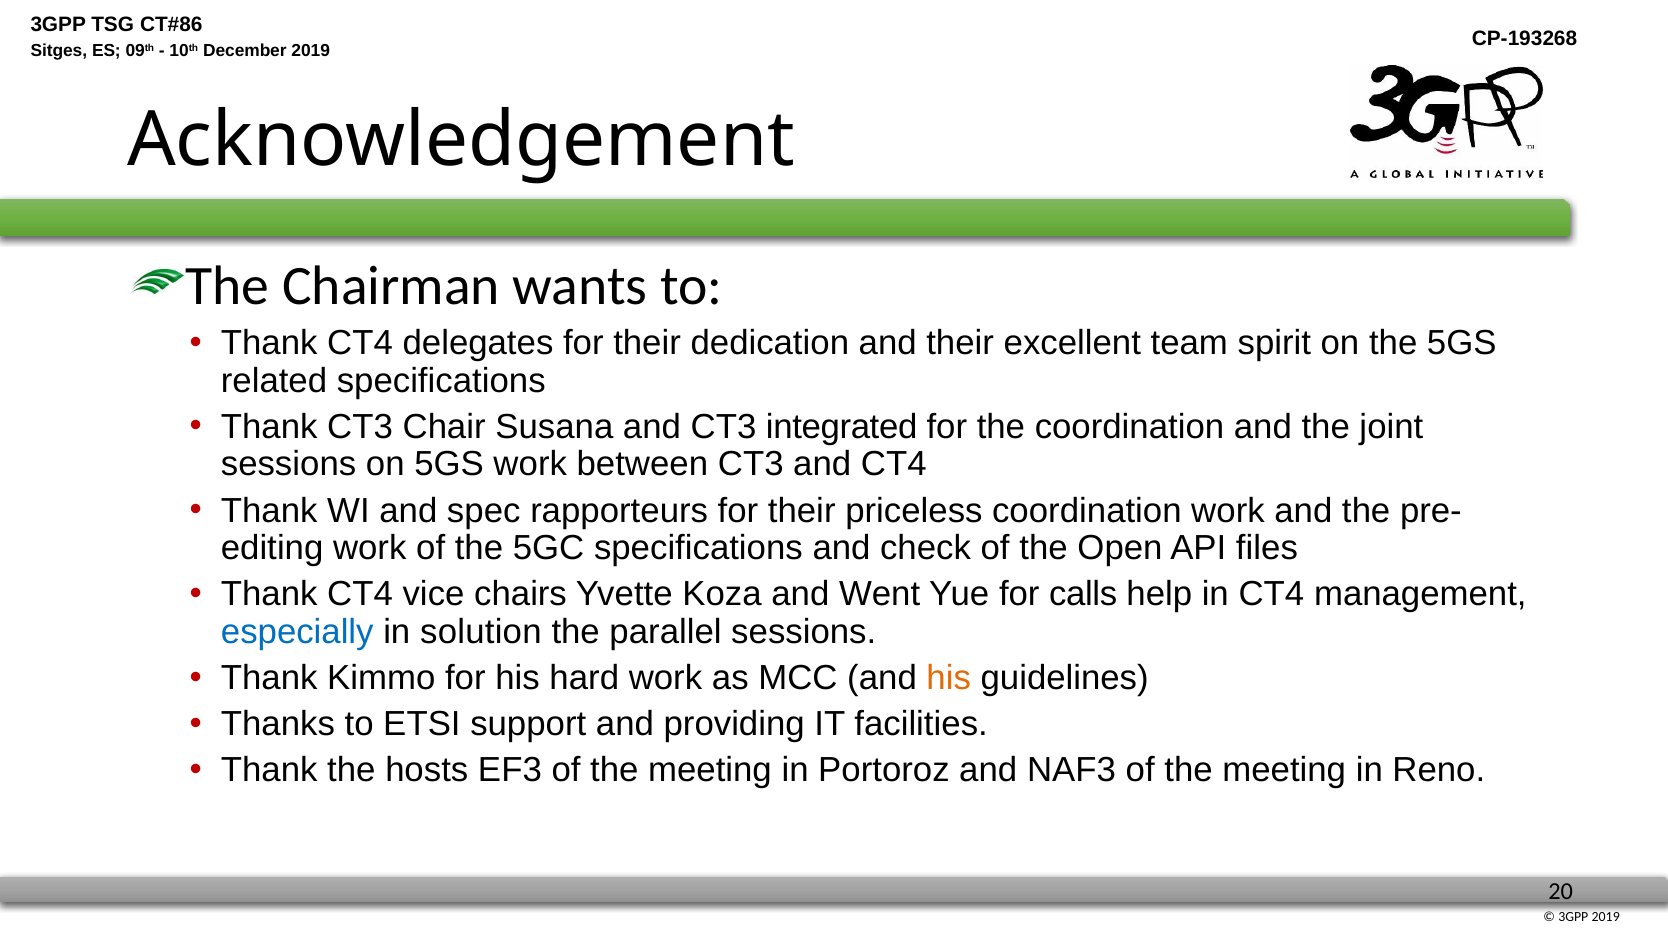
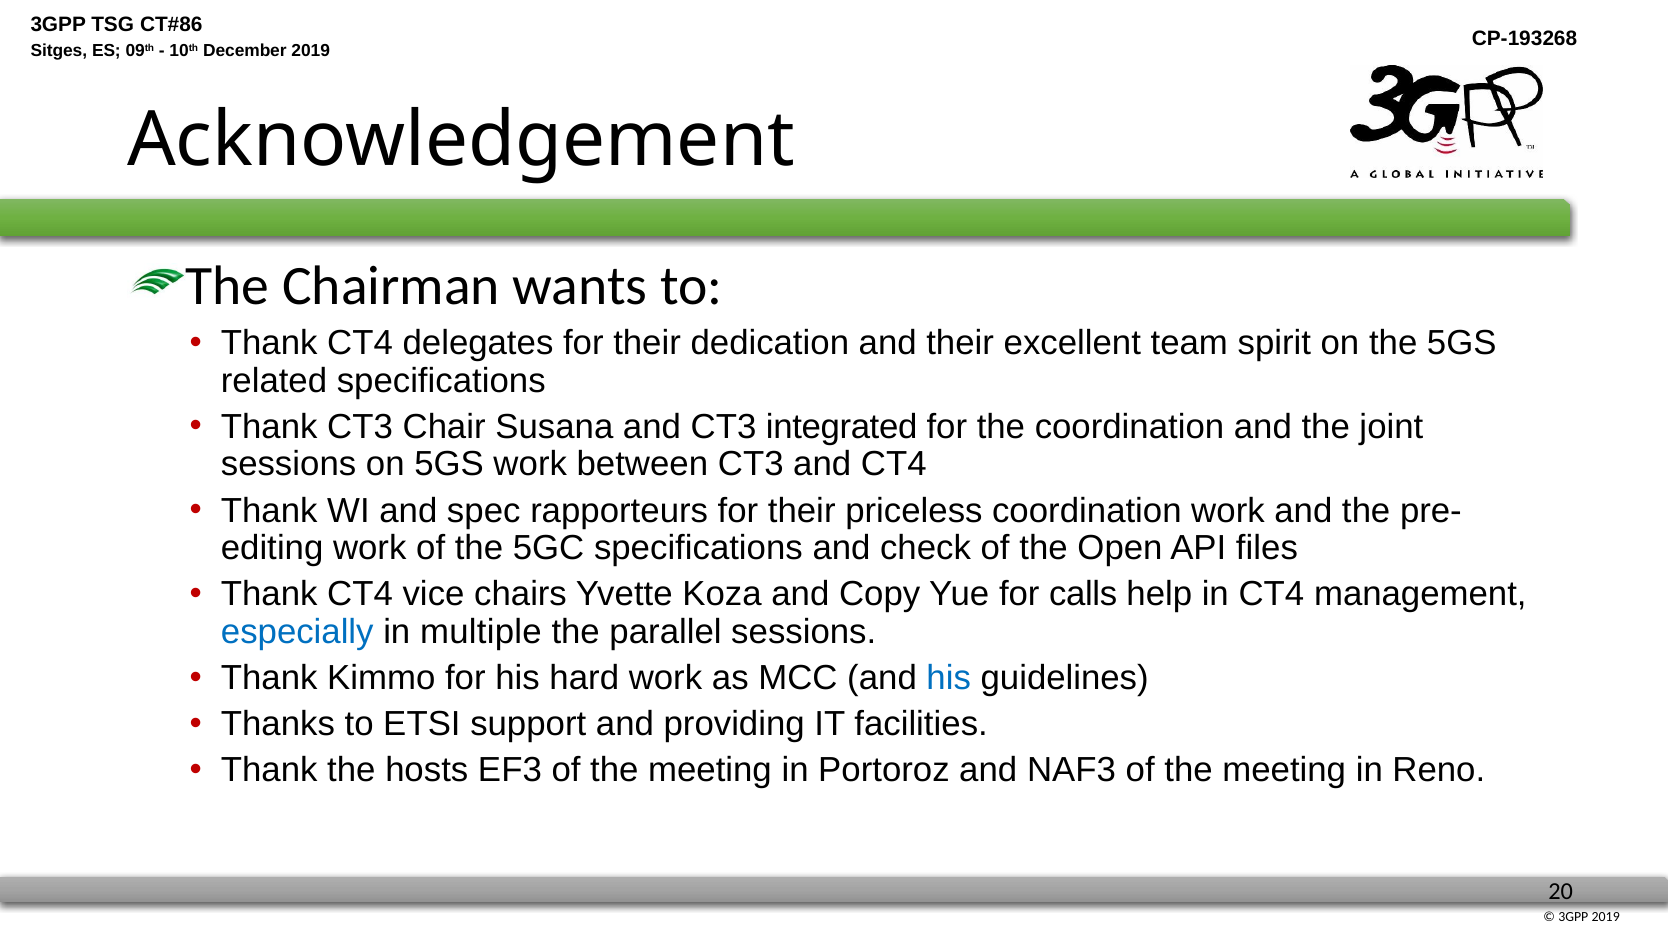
Went: Went -> Copy (880, 595)
solution: solution -> multiple (481, 632)
his colour: orange -> blue (949, 678)
